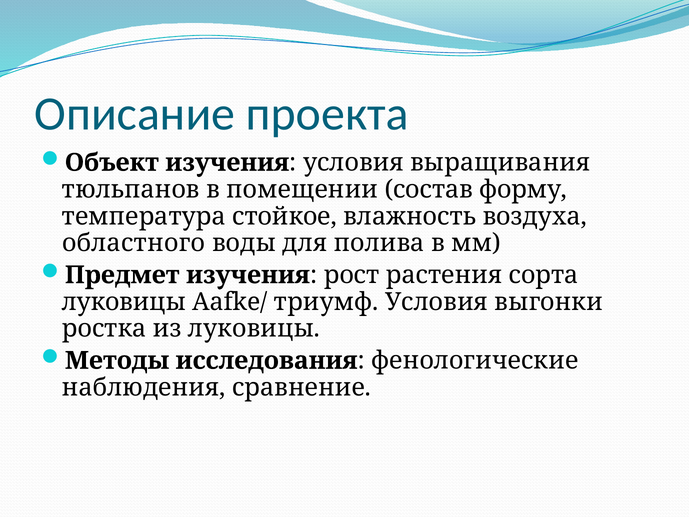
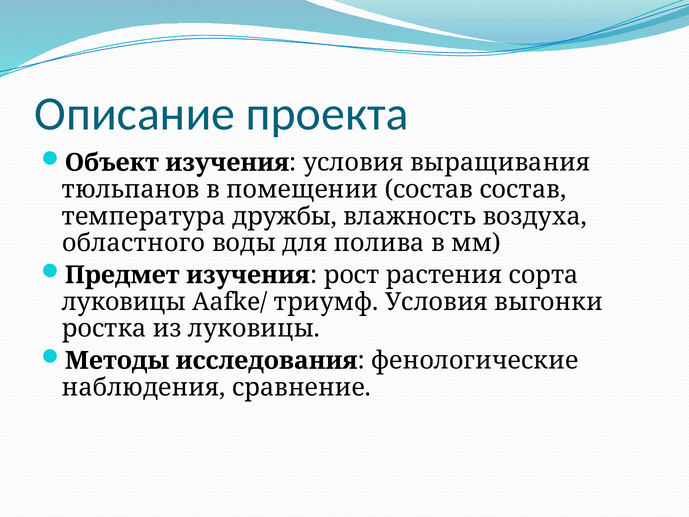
состав форму: форму -> состав (523, 189)
стойкое: стойкое -> дружбы (285, 216)
